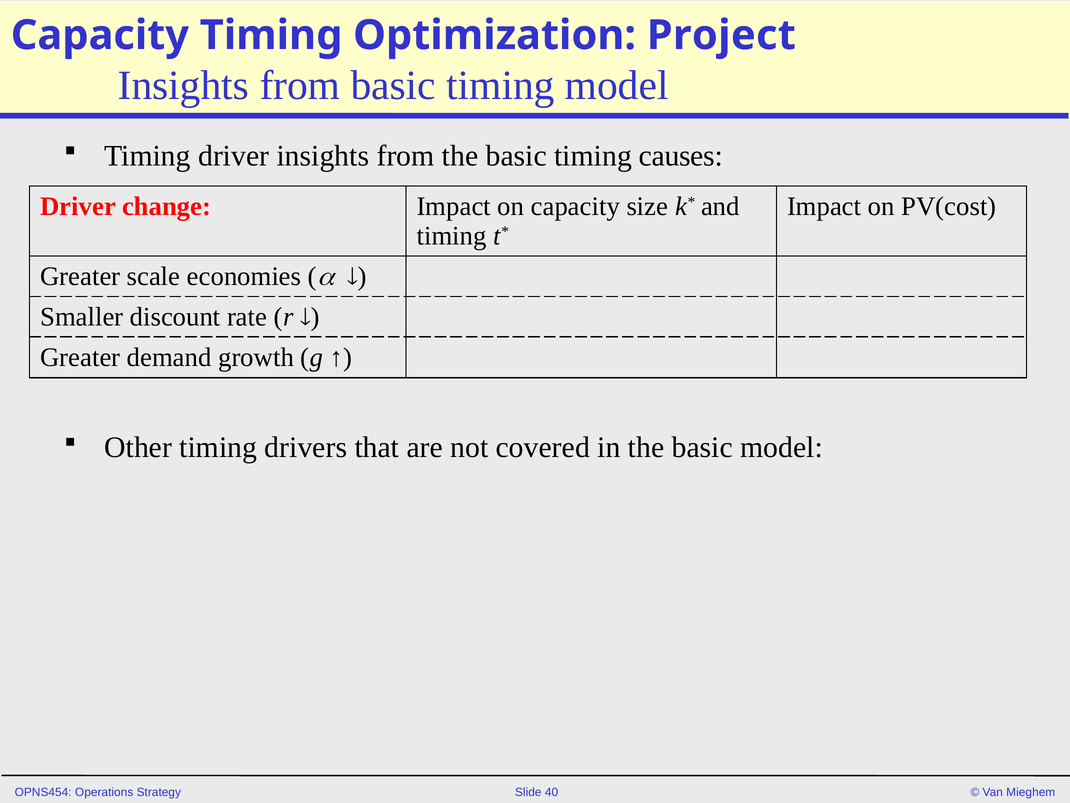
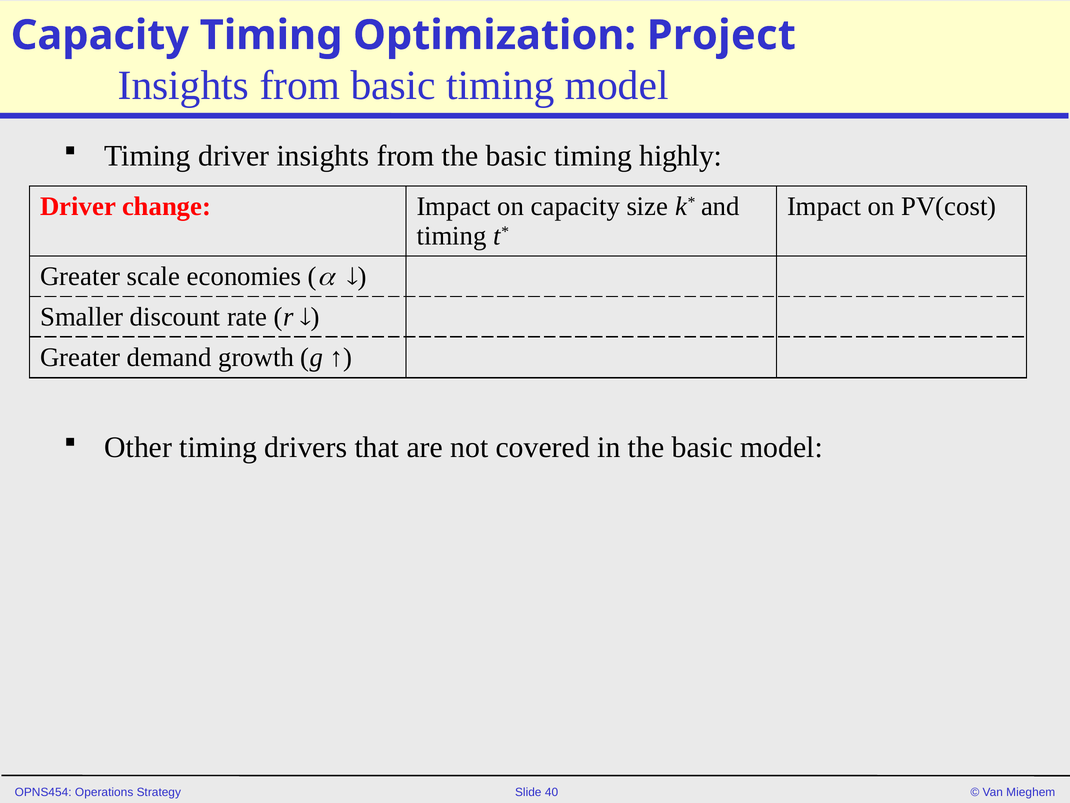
causes: causes -> highly (681, 156)
